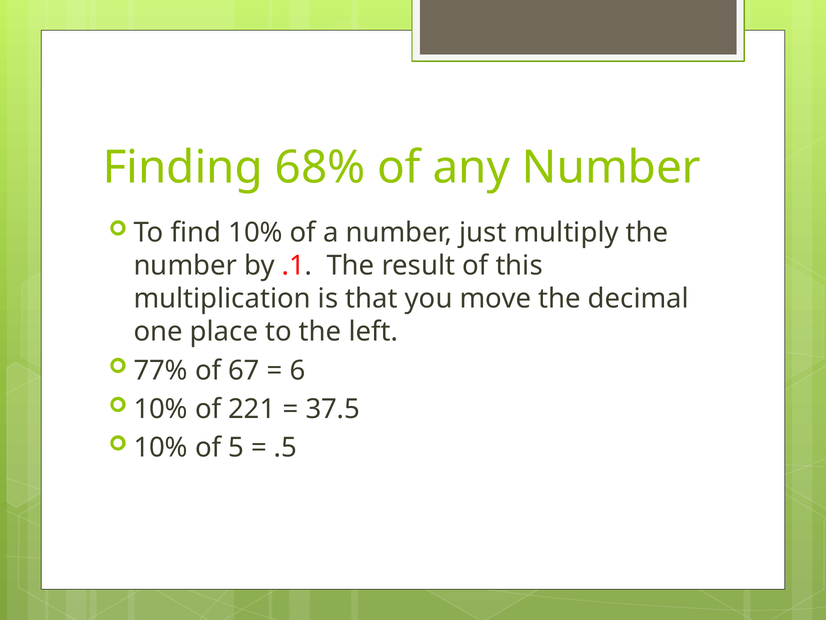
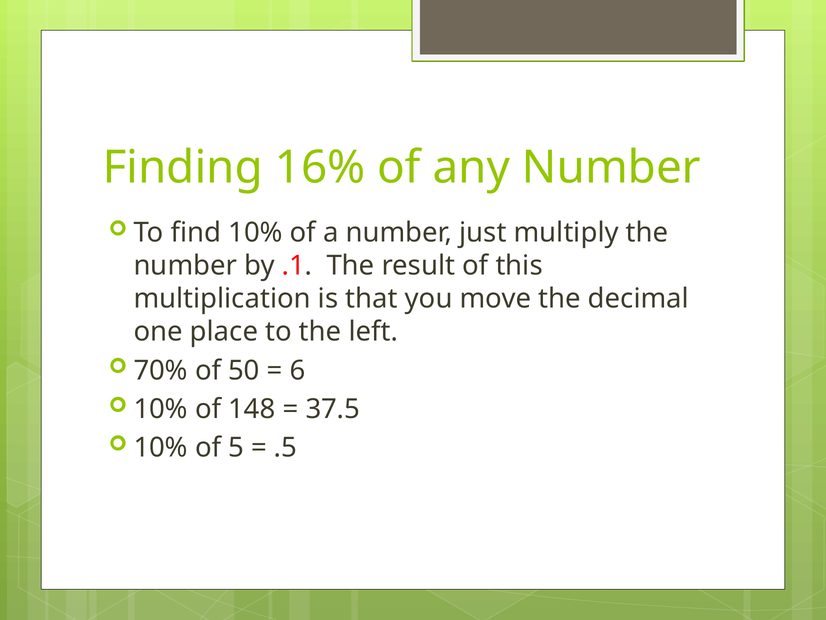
68%: 68% -> 16% (320, 168)
77%: 77% -> 70% (161, 370)
67: 67 -> 50 (244, 370)
221: 221 -> 148 (252, 409)
